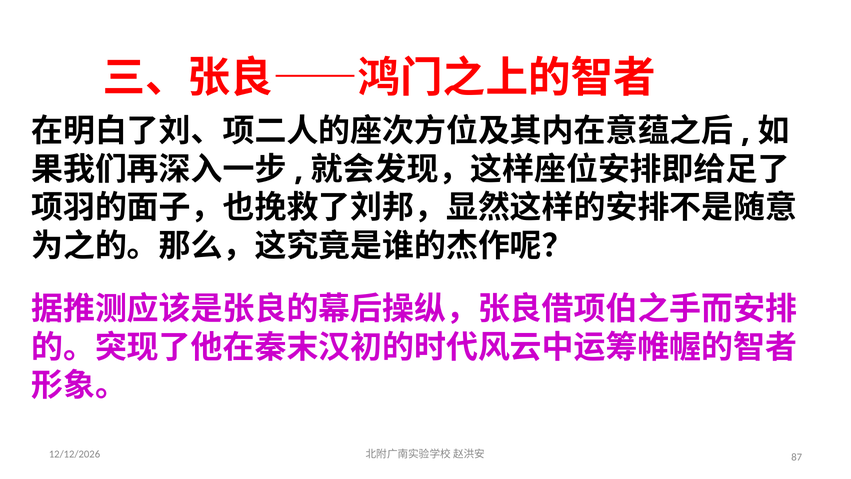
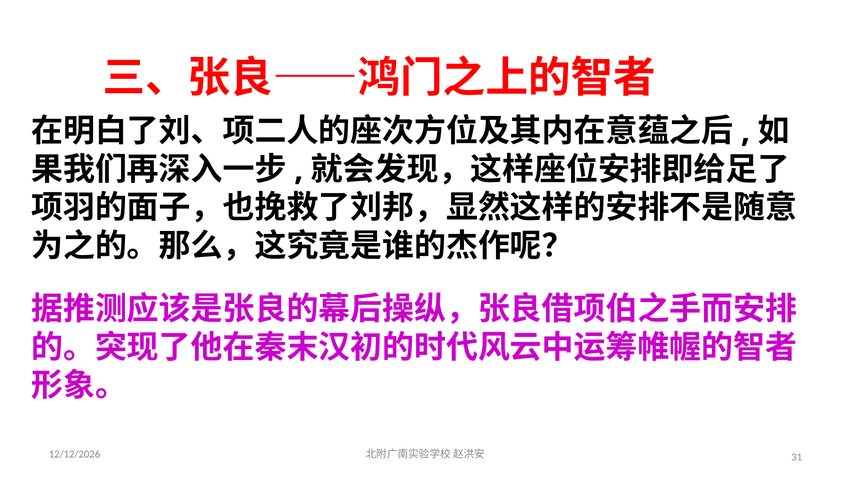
87: 87 -> 31 (797, 457)
